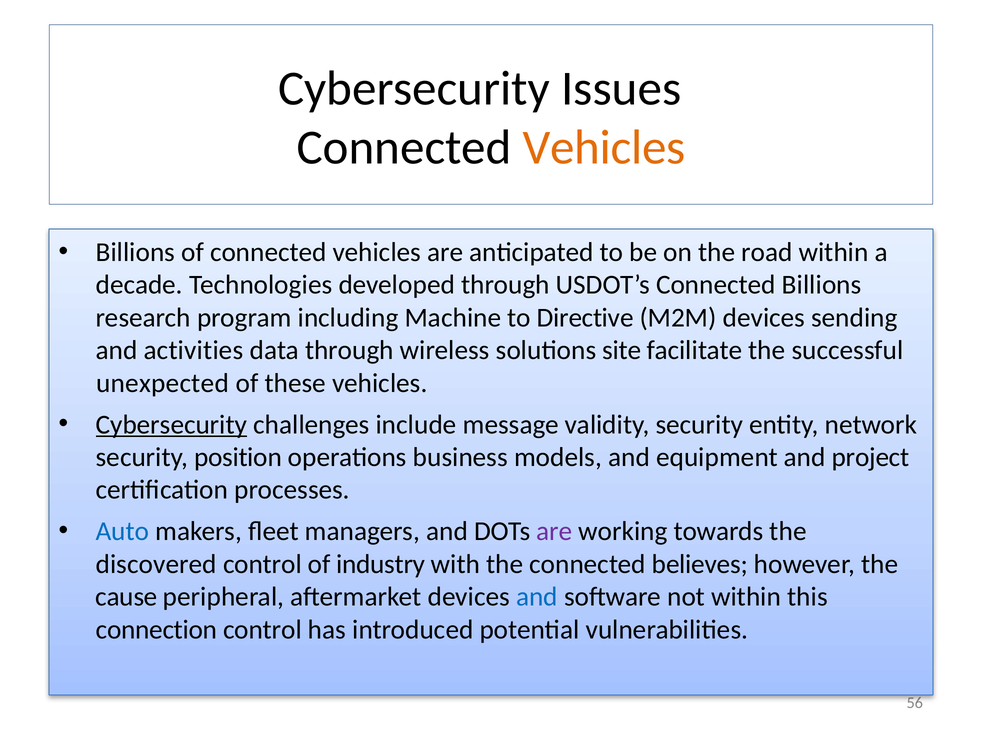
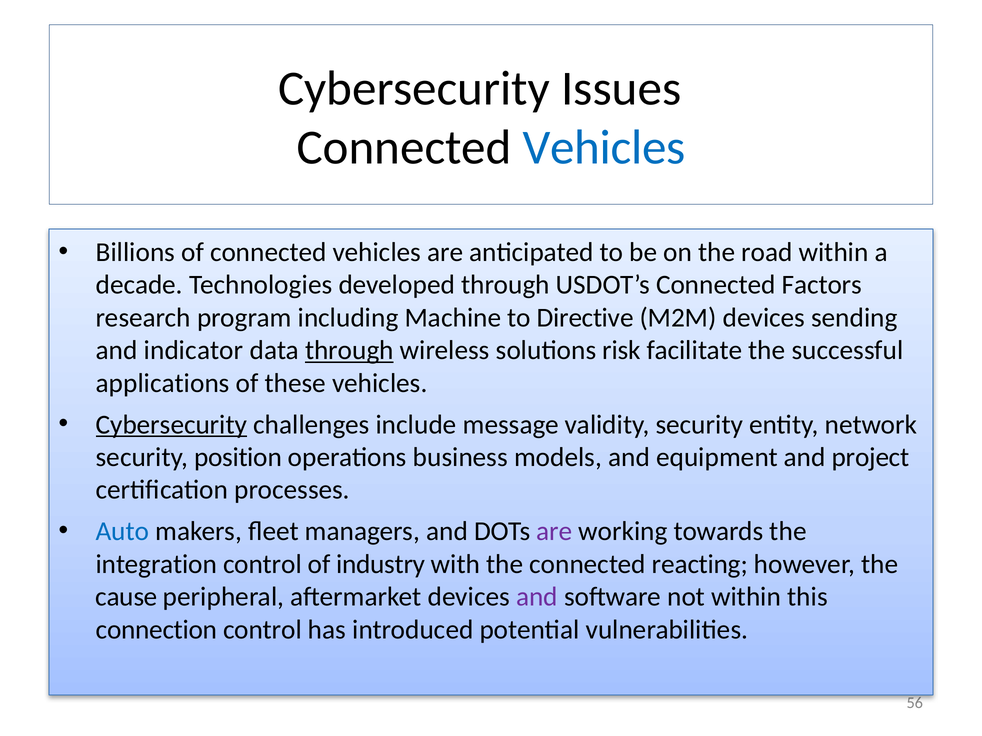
Vehicles colour: orange -> blue (604, 147)
Connected Billions: Billions -> Factors (822, 285)
activities: activities -> indicator (194, 351)
through underline: none -> present (349, 351)
site: site -> risk (622, 351)
unexpected: unexpected -> applications (163, 383)
discovered: discovered -> integration (156, 565)
believes: believes -> reacting (700, 565)
and colour: blue -> purple (537, 597)
